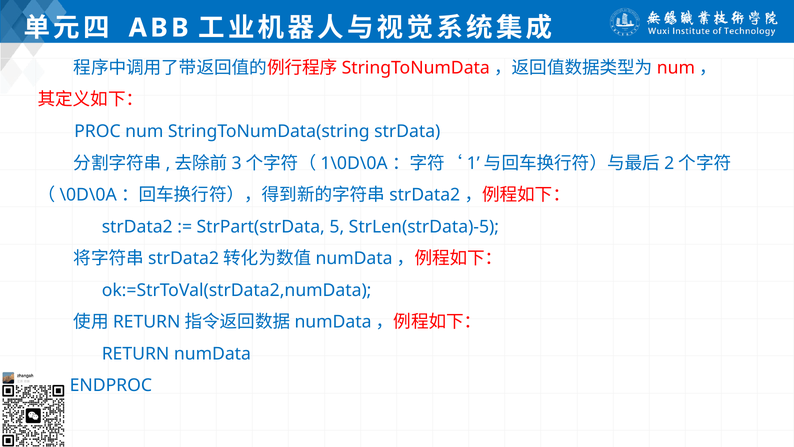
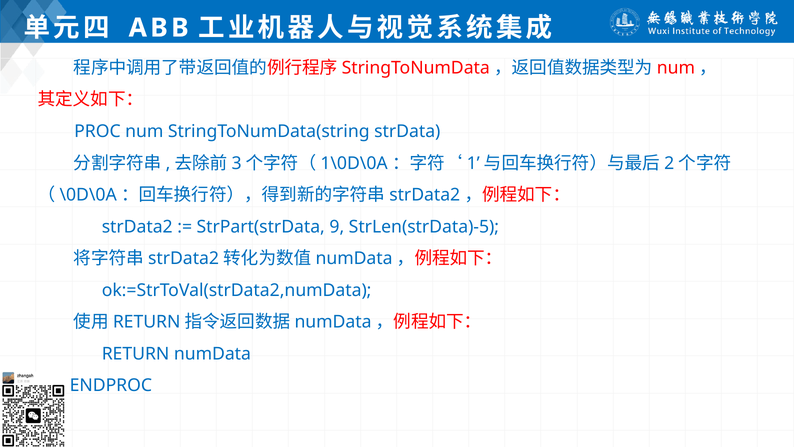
5: 5 -> 9 (337, 227)
